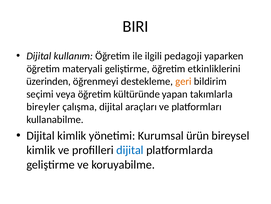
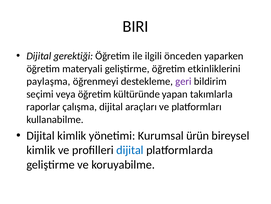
kullanım: kullanım -> gerektiği (73, 56)
pedagoji: pedagoji -> önceden (183, 56)
üzerinden: üzerinden -> paylaşma (48, 81)
geri colour: orange -> purple (183, 81)
bireyler: bireyler -> raporlar (43, 106)
